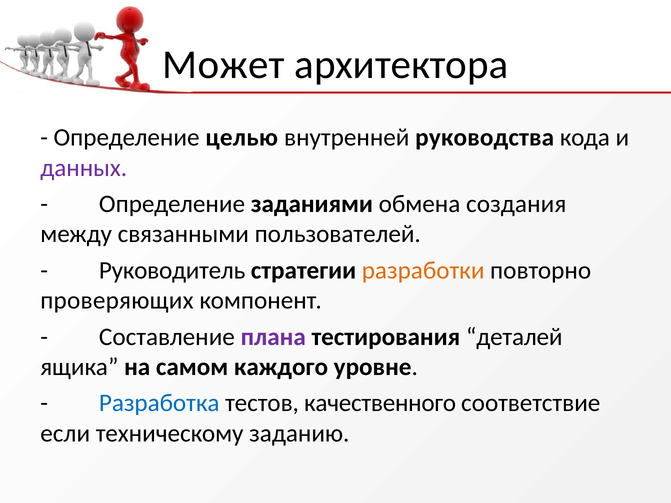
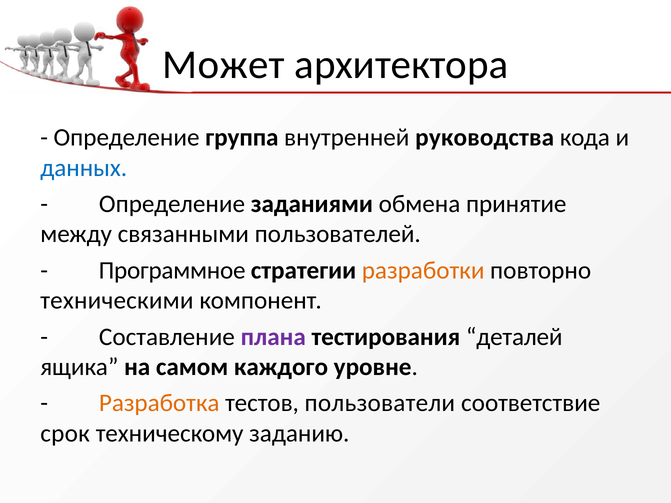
целью: целью -> группа (242, 138)
данных colour: purple -> blue (84, 168)
создания: создания -> принятие (516, 204)
Руководитель: Руководитель -> Программное (172, 270)
проверяющих: проверяющих -> техническими (117, 301)
Разработка colour: blue -> orange (159, 403)
качественного: качественного -> пользователи (380, 403)
если: если -> срок (65, 434)
